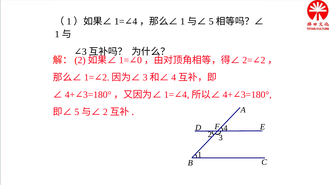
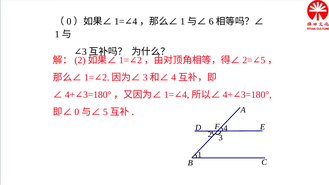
5: 5 -> 6 (211, 22)
1: 1 -> 0 (69, 22)
2: 2 -> 5 (263, 60)
0: 0 -> 2 (140, 60)
5: 5 -> 0 (77, 112)
2: 2 -> 5 (105, 112)
